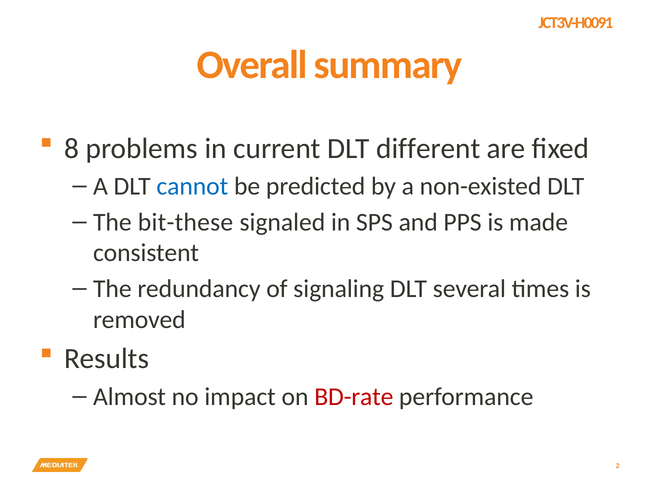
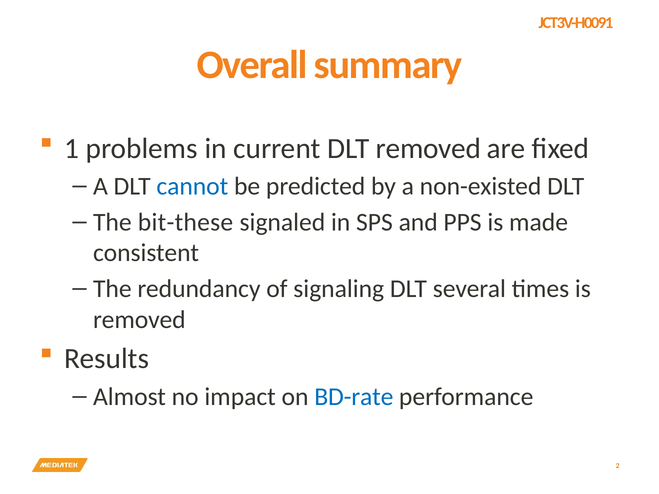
8: 8 -> 1 (72, 149)
DLT different: different -> removed (428, 149)
BD-rate colour: red -> blue (354, 397)
